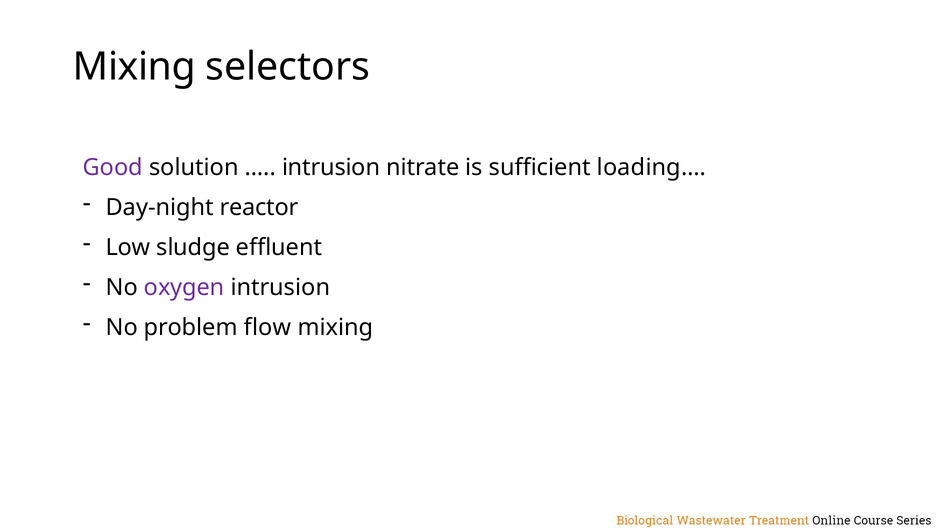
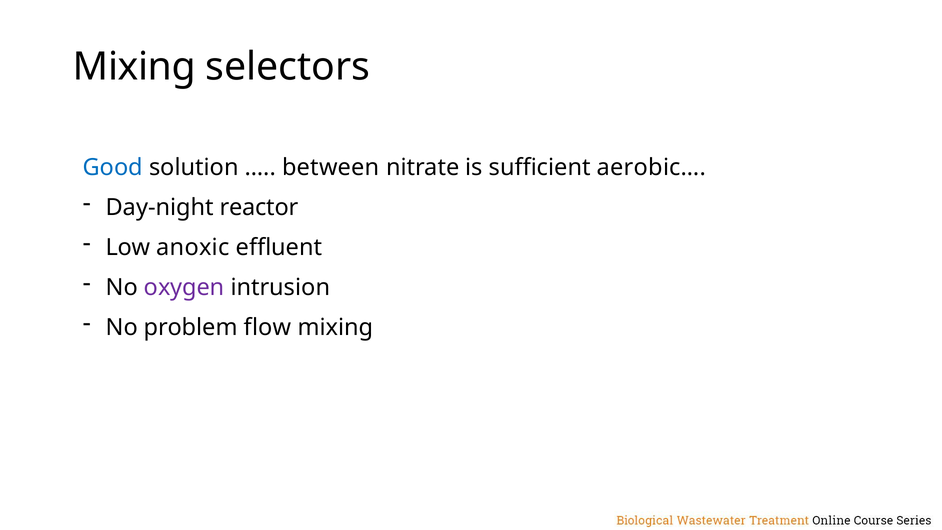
Good colour: purple -> blue (113, 167)
intrusion: intrusion -> between (331, 167)
loading…: loading… -> aerobic… (651, 167)
sludge: sludge -> anoxic (193, 247)
